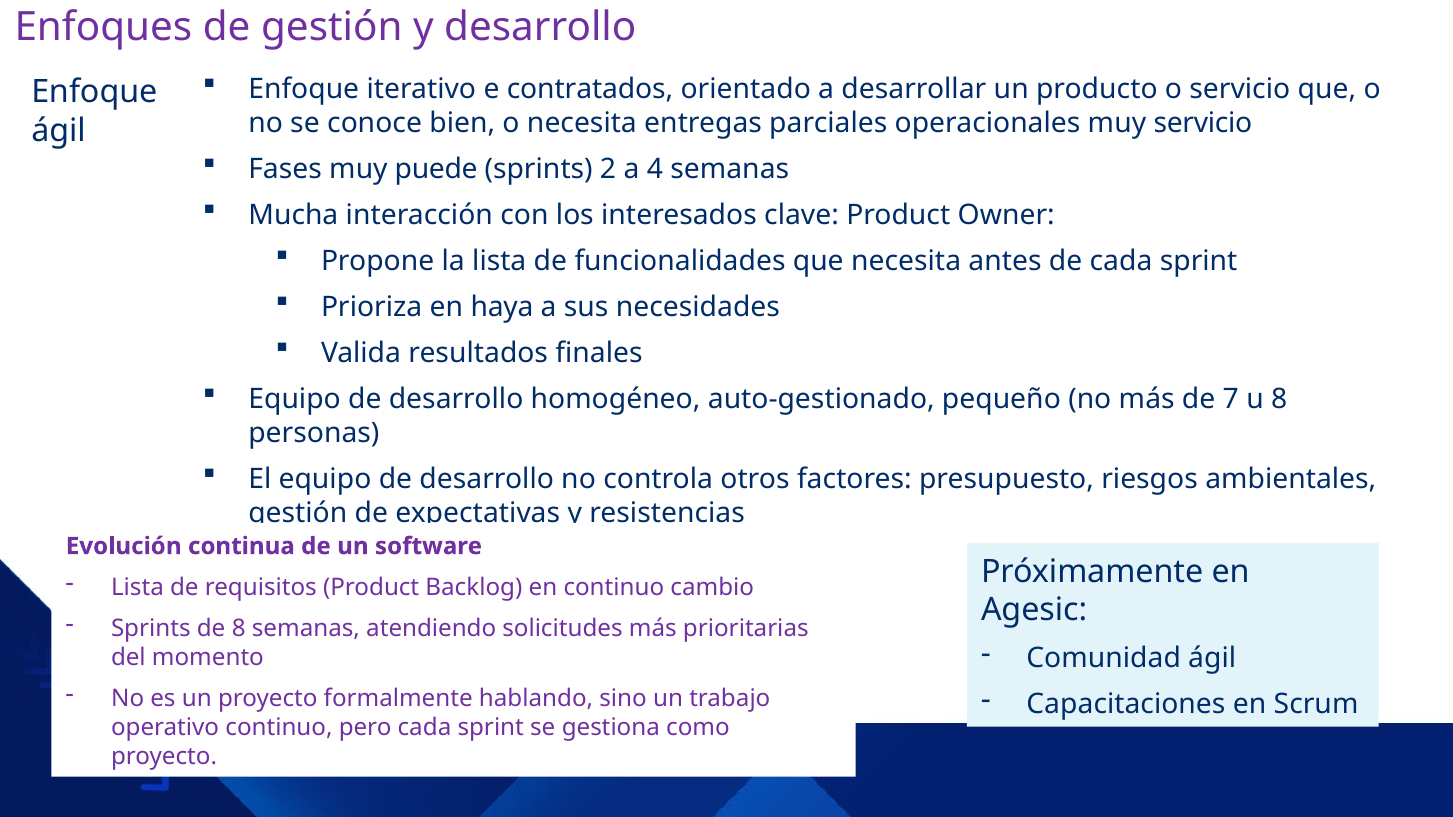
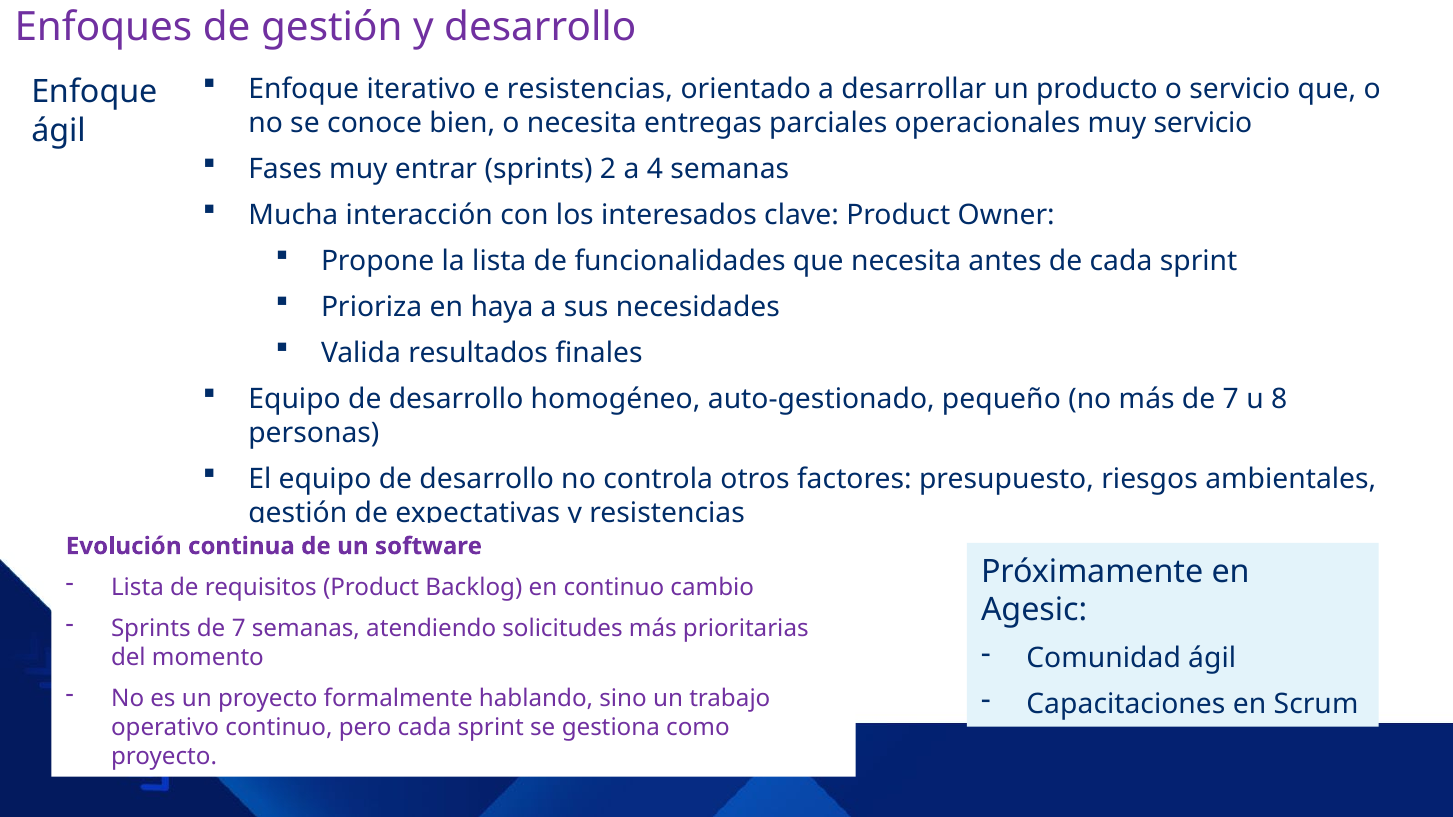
e contratados: contratados -> resistencias (590, 89)
puede: puede -> entrar (436, 169)
Sprints de 8: 8 -> 7 (239, 629)
